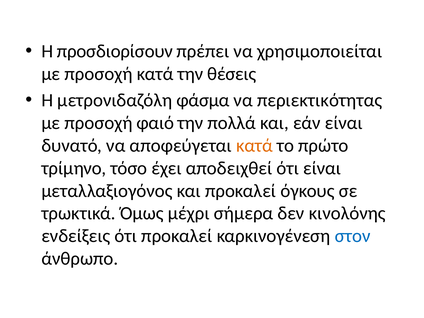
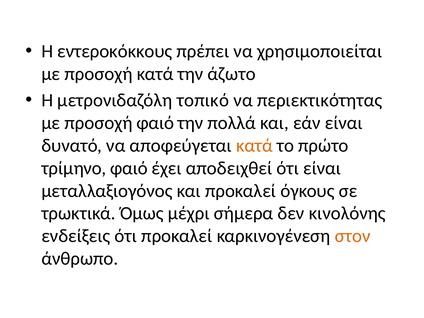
προσδιορίσουν: προσδιορίσουν -> εντεροκόκκους (115, 51)
θέσεις: θέσεις -> άζωτο (232, 74)
φάσμα: φάσμα -> τοπικό (203, 100)
τρίμηνο τόσο: τόσο -> φαιό (129, 168)
στον colour: blue -> orange (353, 236)
